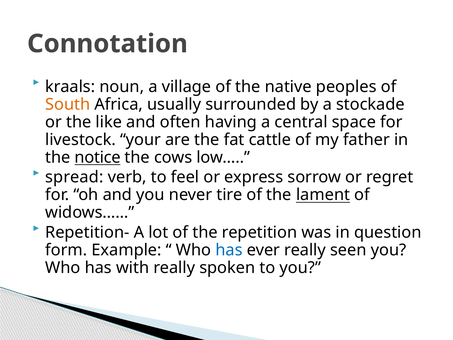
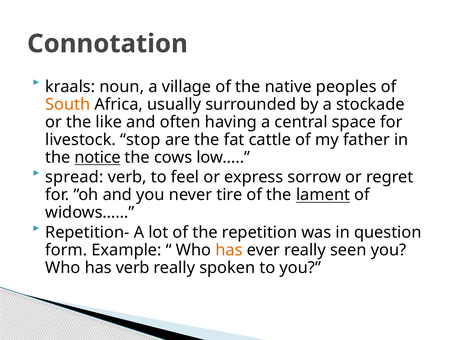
your: your -> stop (140, 140)
has colour: blue -> orange (229, 250)
has with: with -> verb (133, 268)
